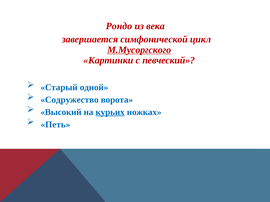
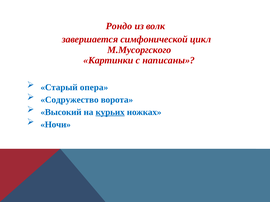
века: века -> волк (156, 26)
М.Мусоргского underline: present -> none (139, 50)
певческий: певческий -> написаны (169, 60)
одной: одной -> опера (94, 88)
Петь: Петь -> Ночи (56, 125)
